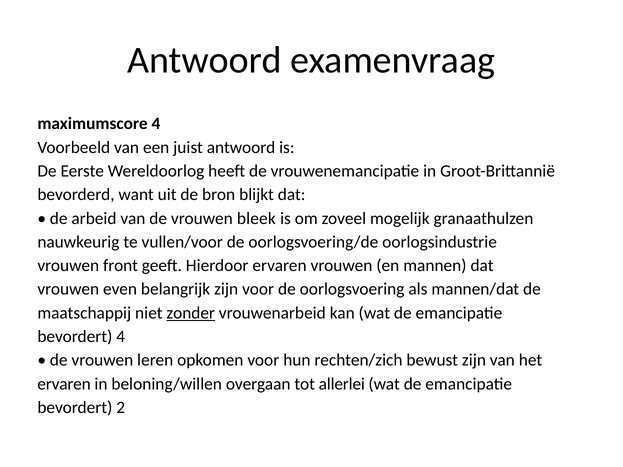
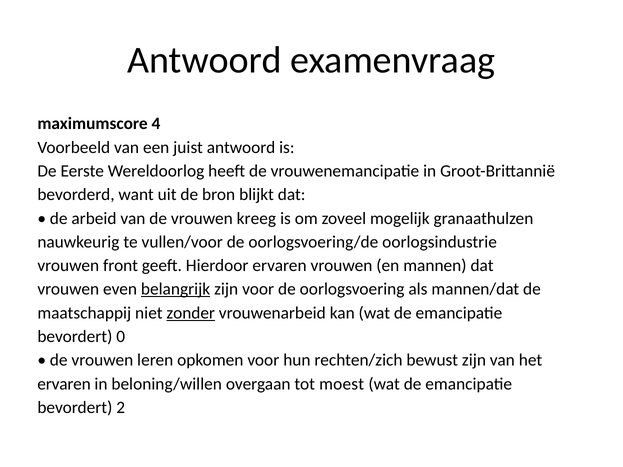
bleek: bleek -> kreeg (256, 218)
belangrijk underline: none -> present (176, 289)
bevordert 4: 4 -> 0 (121, 337)
allerlei: allerlei -> moest (342, 384)
